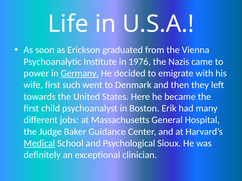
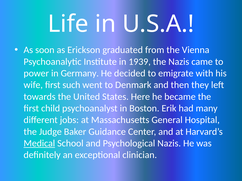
1976: 1976 -> 1939 (140, 62)
Germany underline: present -> none (80, 73)
Psychological Sioux: Sioux -> Nazis (169, 144)
